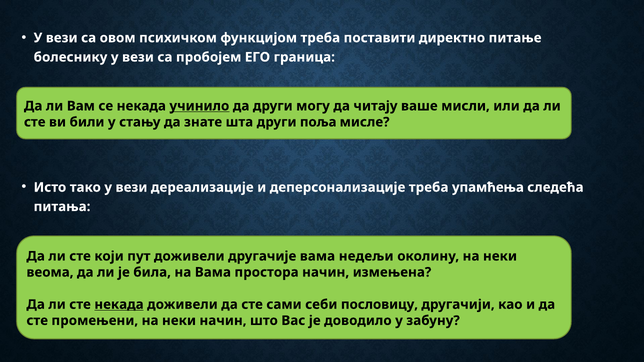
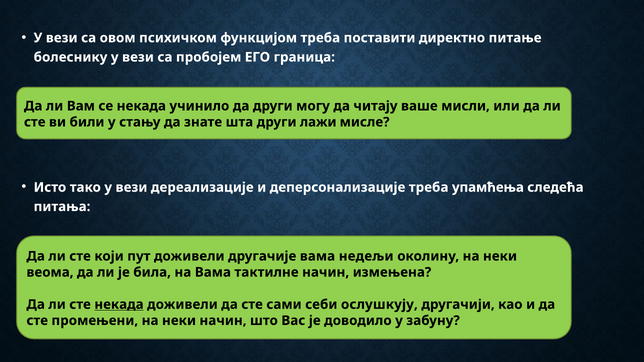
учинило underline: present -> none (199, 106)
поља: поља -> лажи (318, 122)
простора: простора -> тактилне (267, 272)
пословицу: пословицу -> ослушкују (379, 305)
